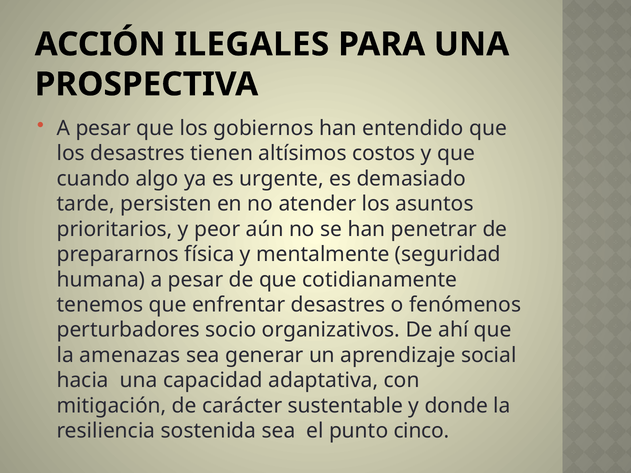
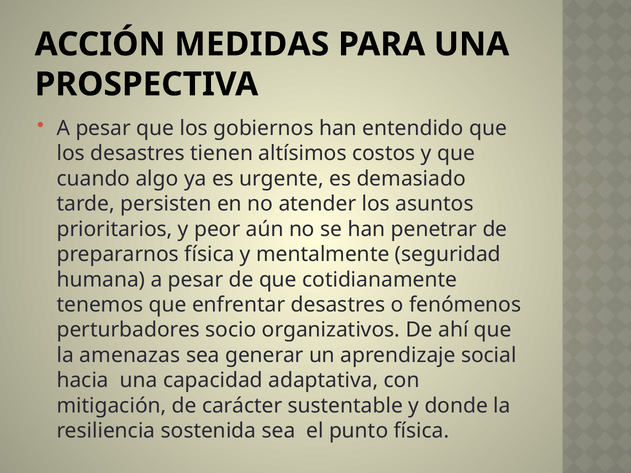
ILEGALES: ILEGALES -> MEDIDAS (252, 44)
punto cinco: cinco -> física (421, 431)
